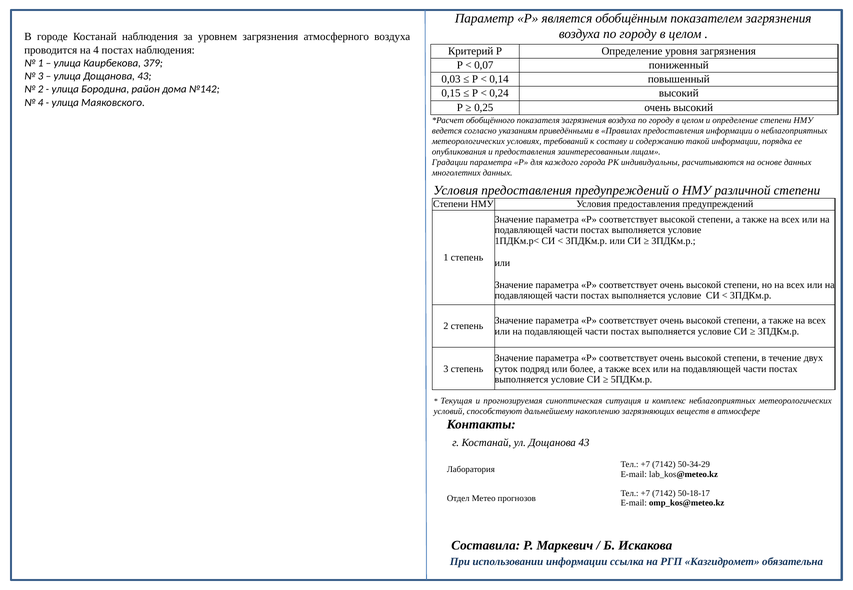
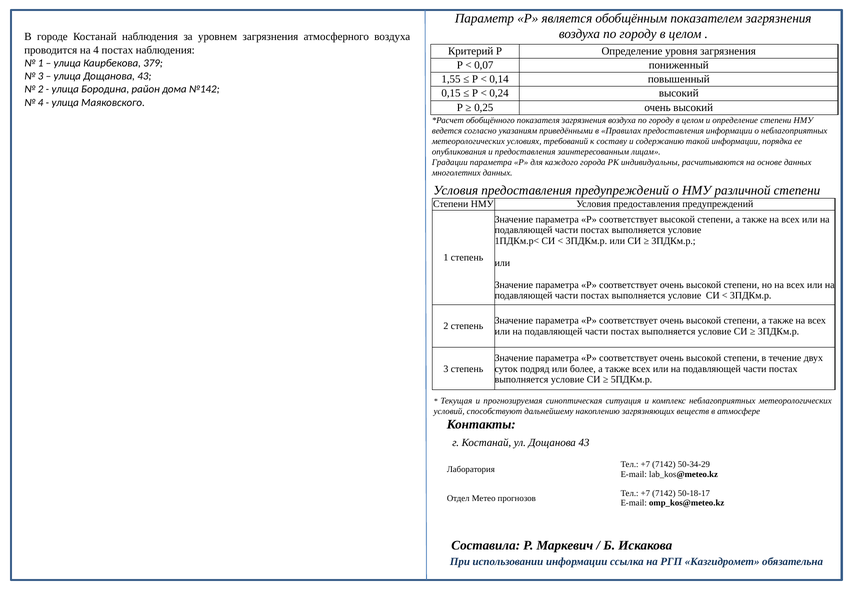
0,03: 0,03 -> 1,55 (451, 79)
